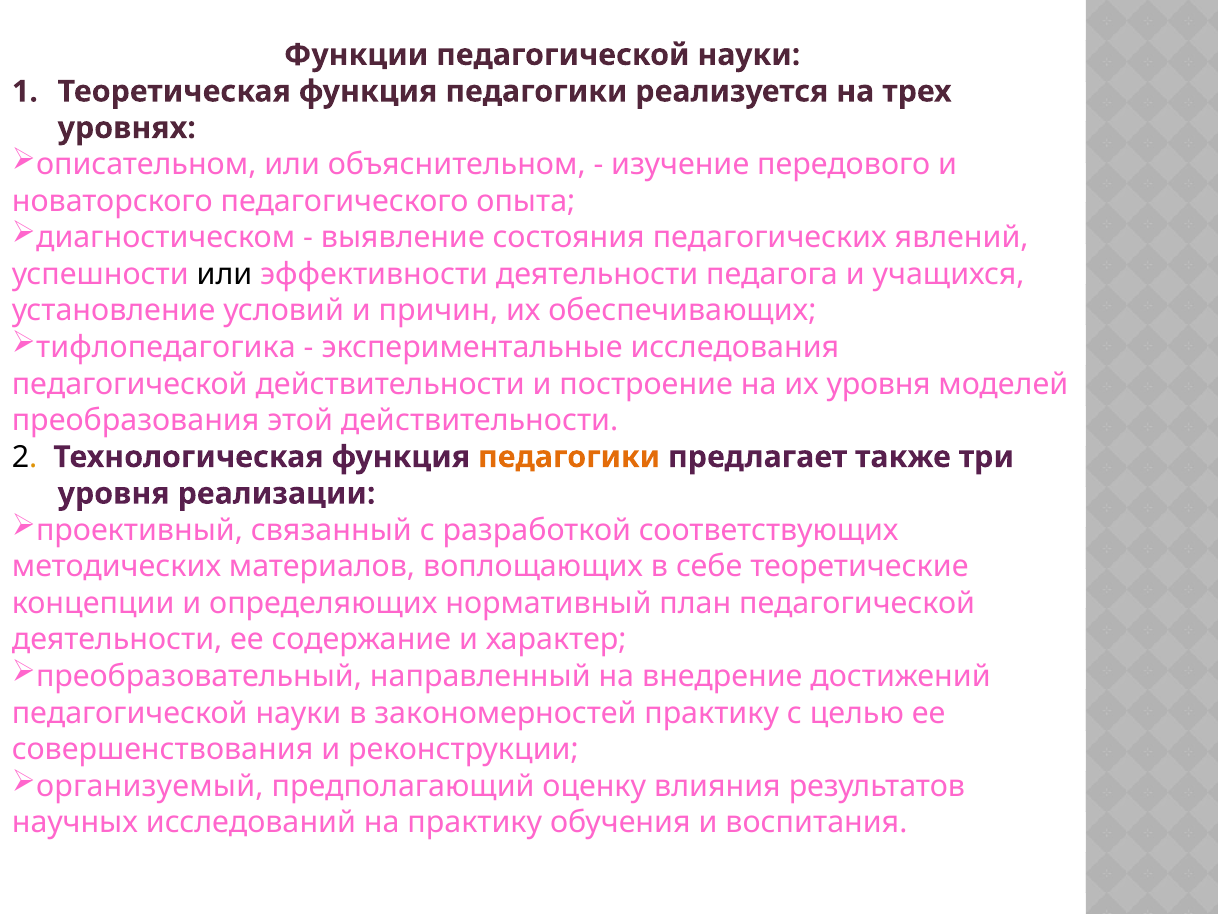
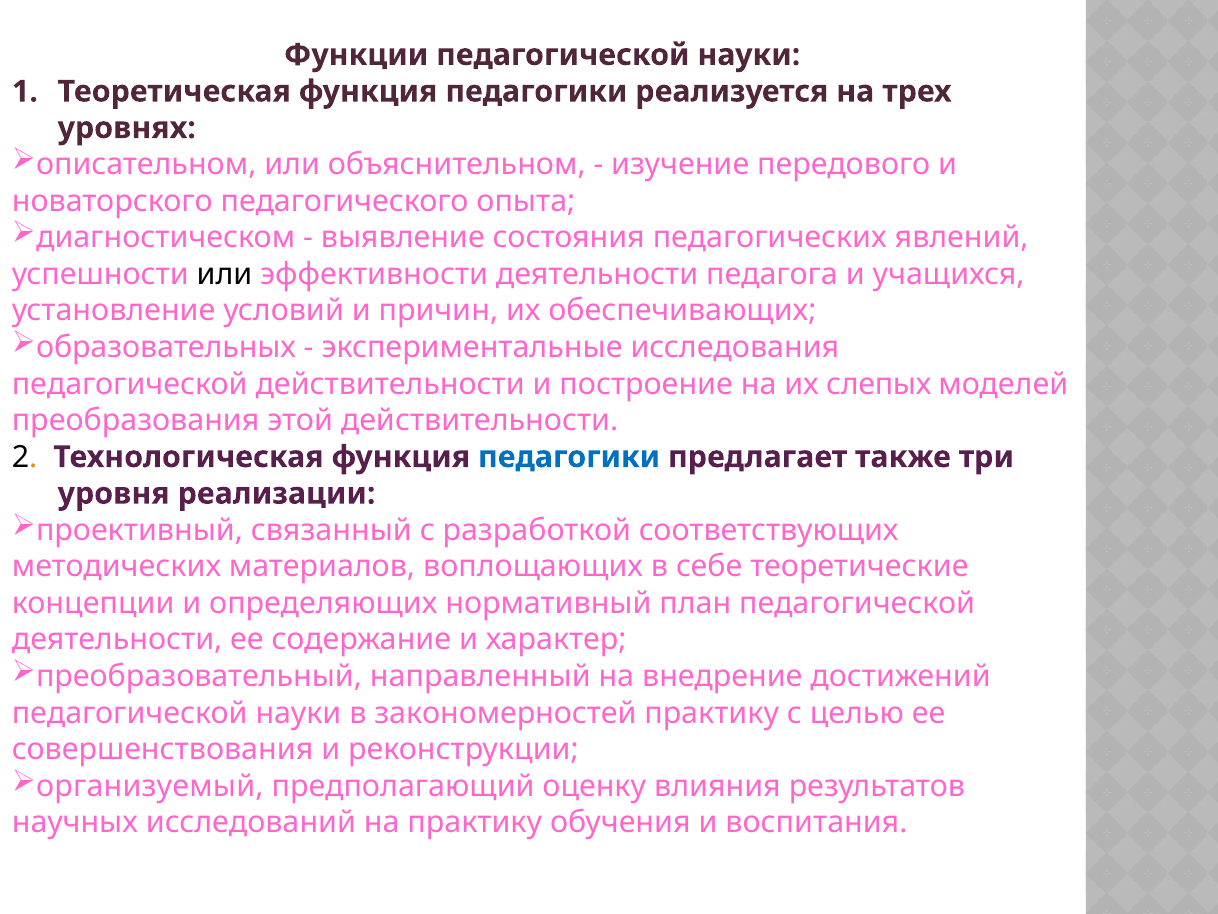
тифлопедагогика: тифлопедагогика -> образовательных (166, 347)
их уровня: уровня -> слепых (879, 384)
педагогики colour: orange -> blue (569, 457)
